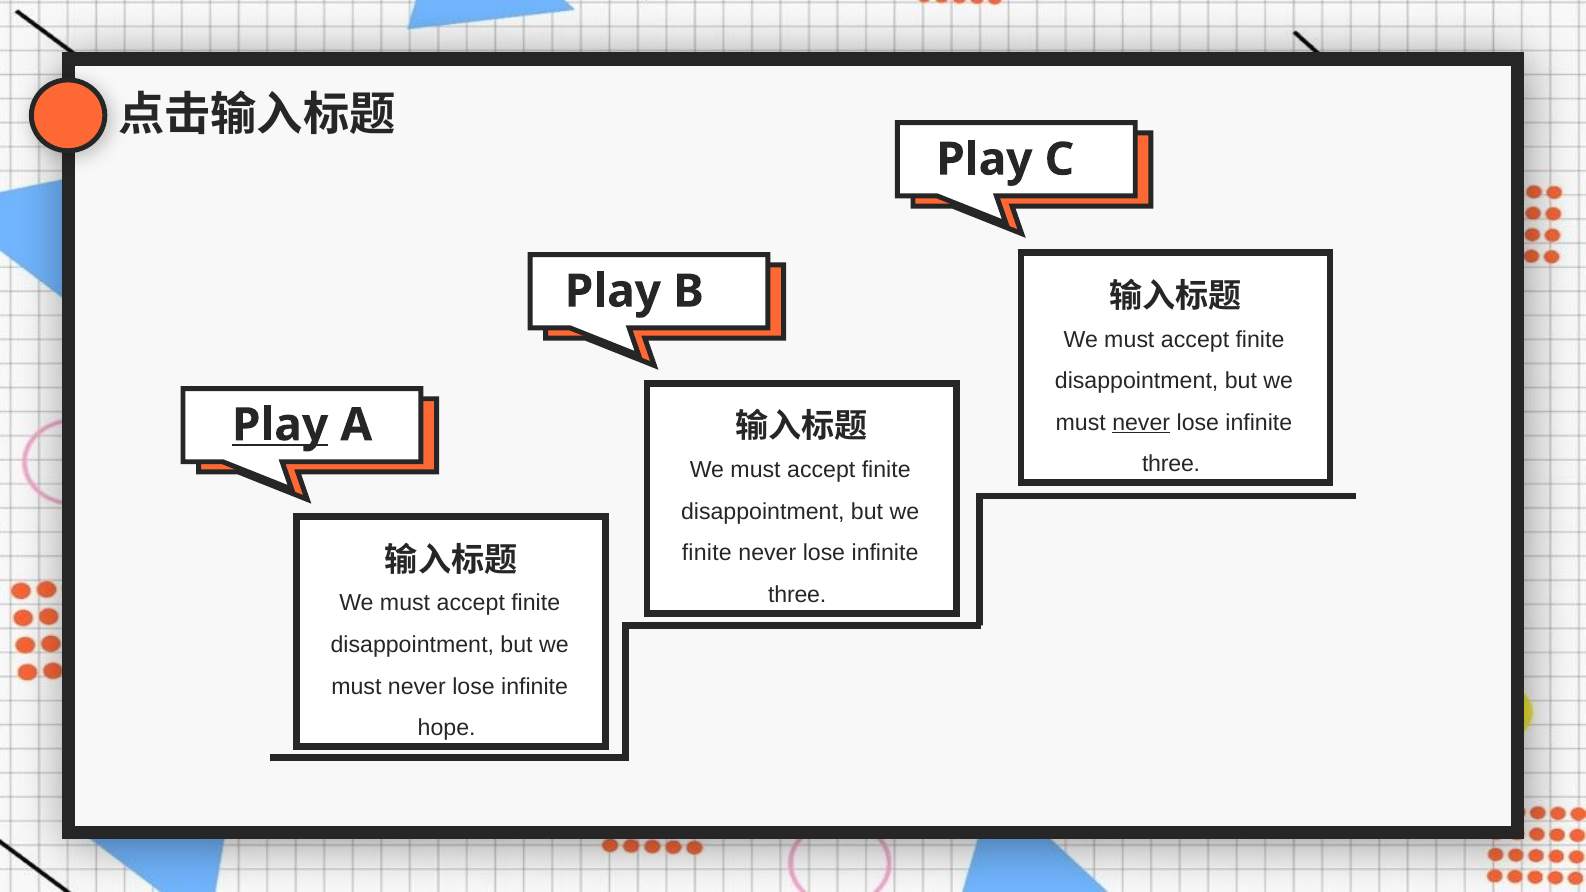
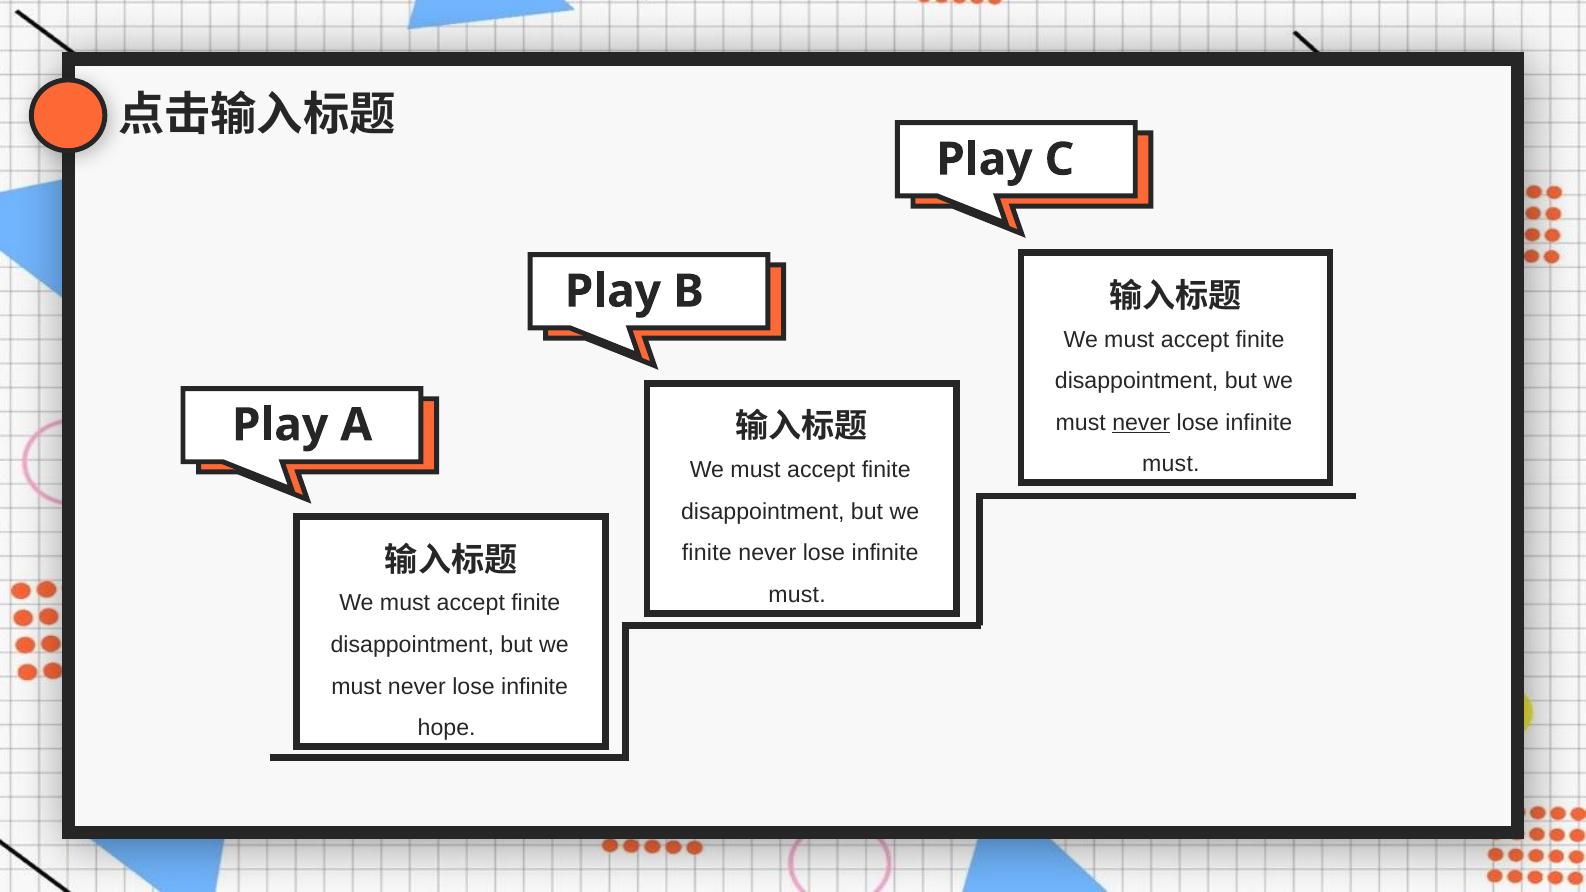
Play underline: present -> none (280, 425)
three: three -> must (1171, 464)
three: three -> must (797, 595)
